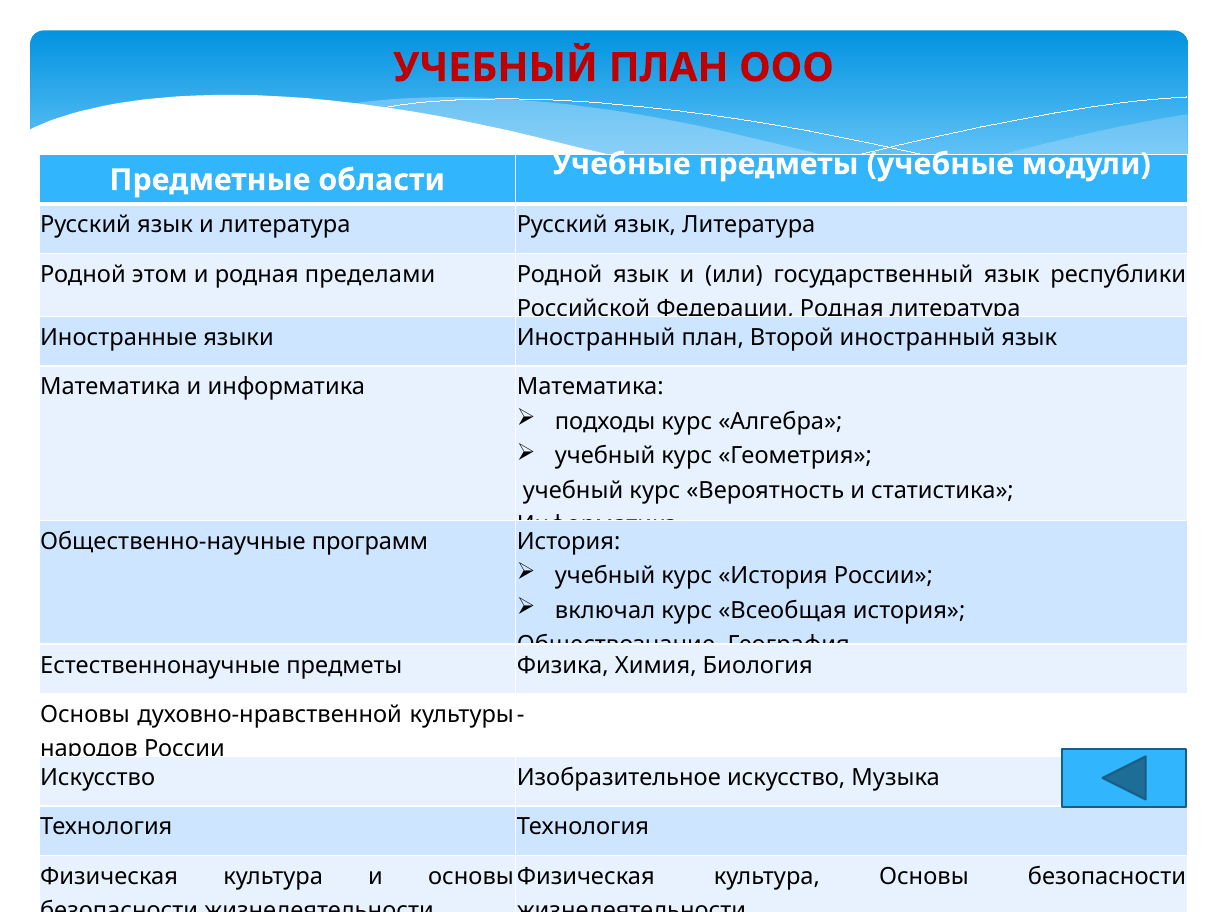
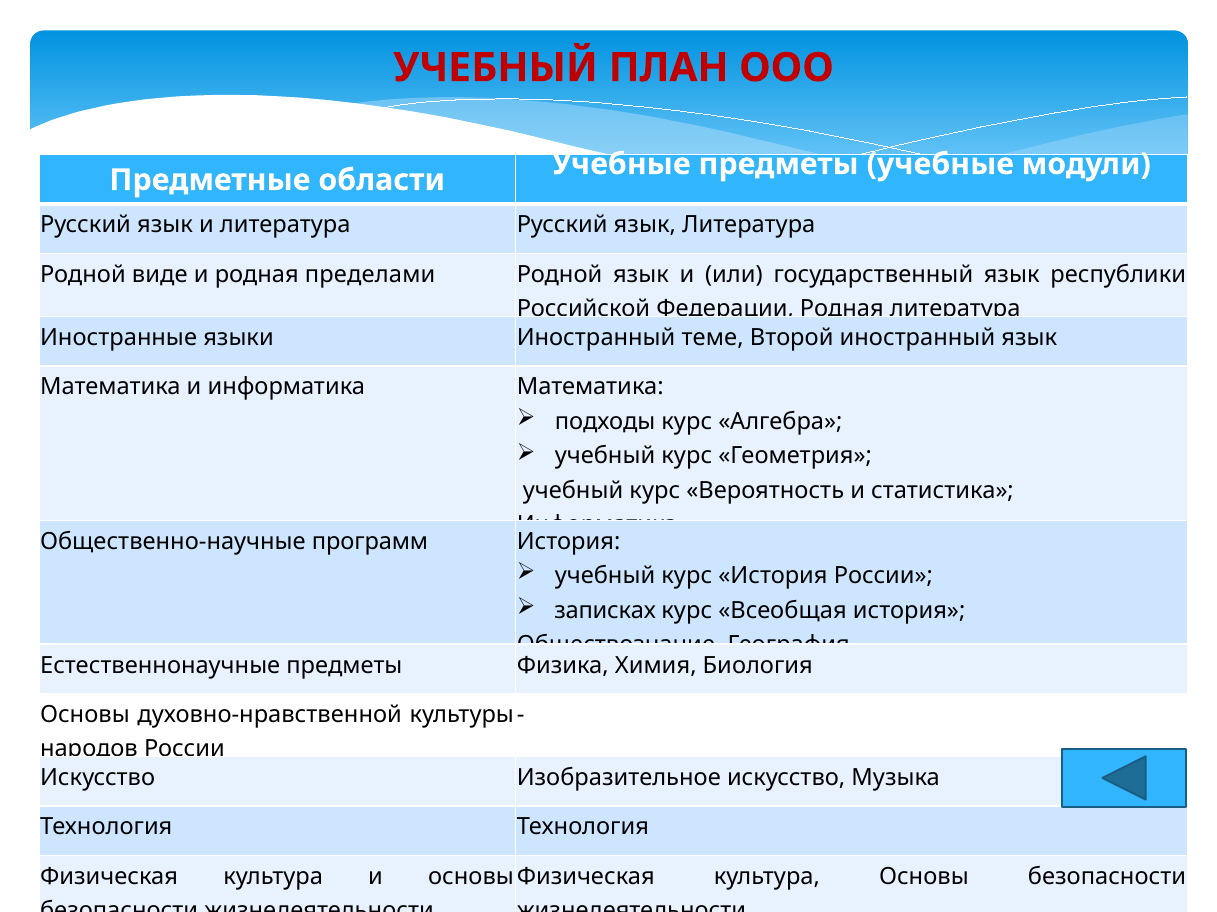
этом: этом -> виде (160, 275)
Иностранный план: план -> теме (713, 338)
включал: включал -> записках (605, 611)
